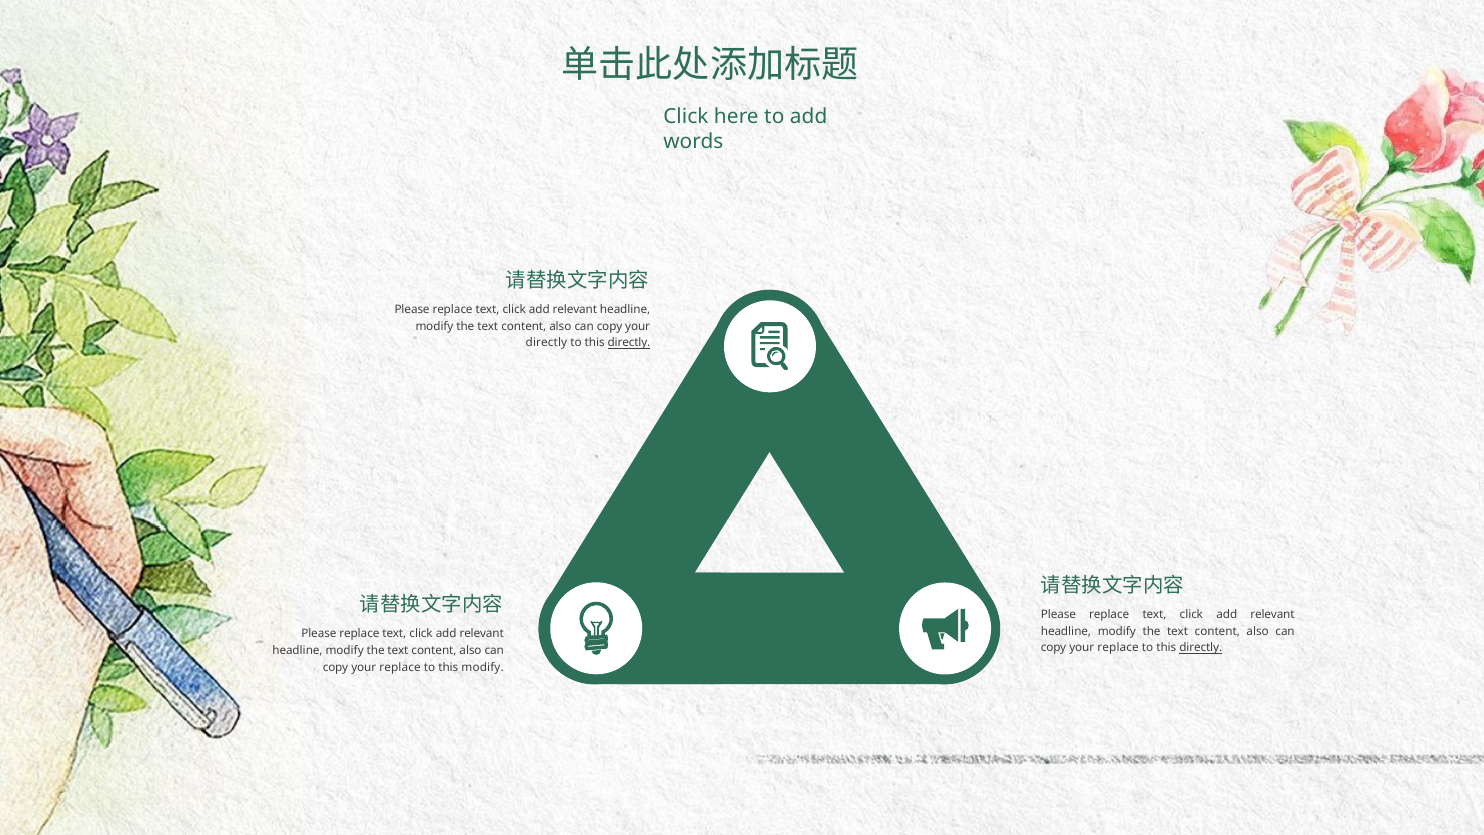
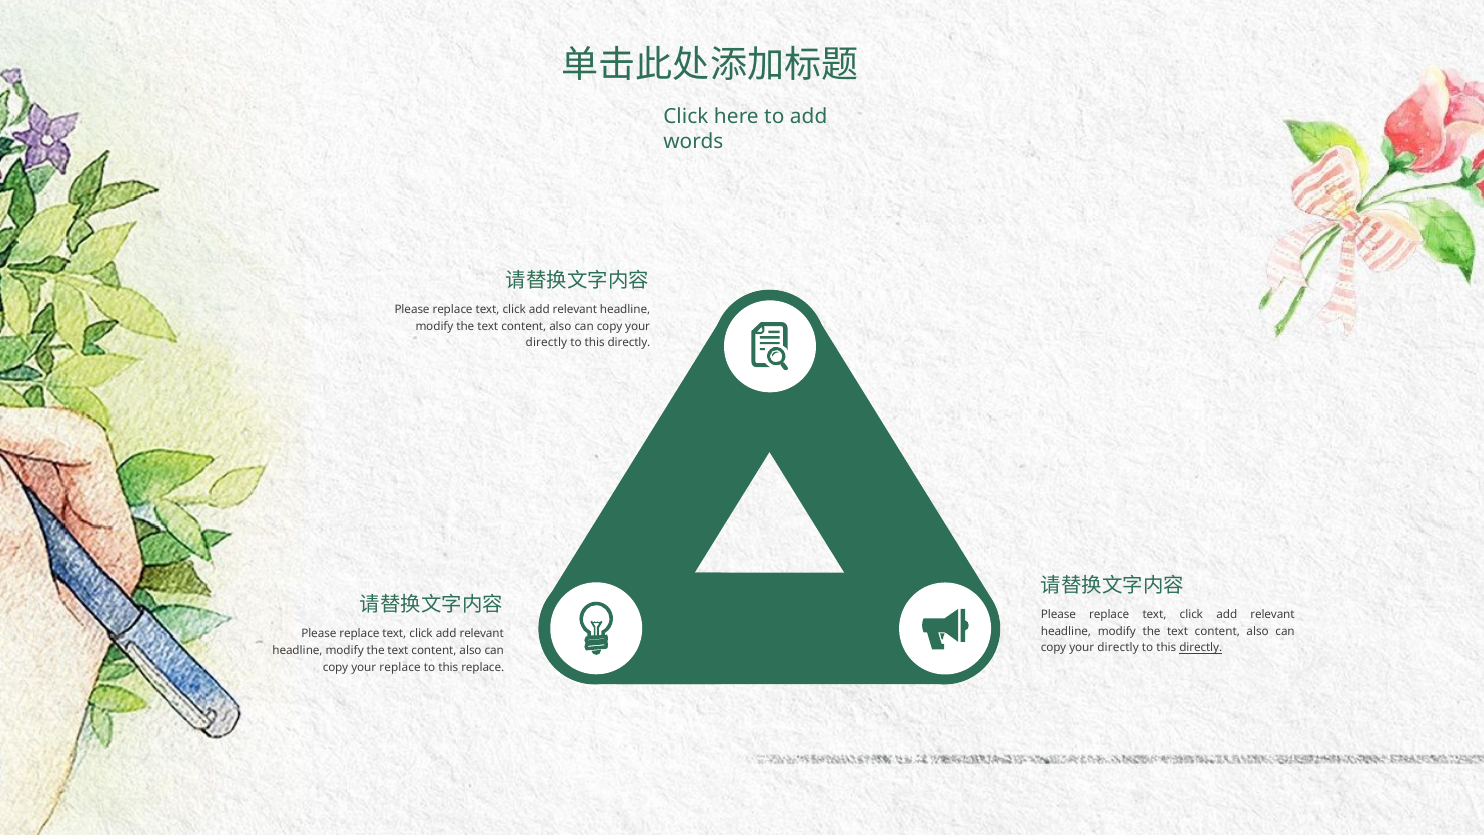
directly underline: present -> none (629, 343)
replace: replace -> directly (1118, 648)
this modify: modify -> replace (483, 667)
